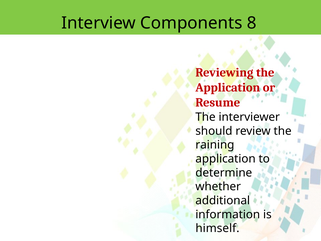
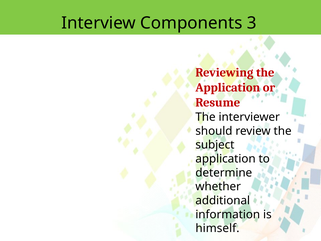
8: 8 -> 3 (252, 23)
raining: raining -> subject (215, 145)
